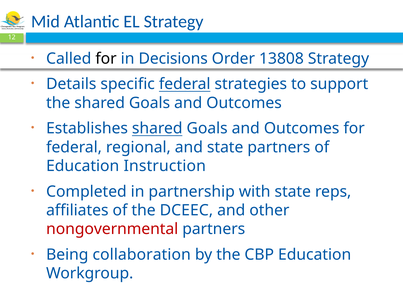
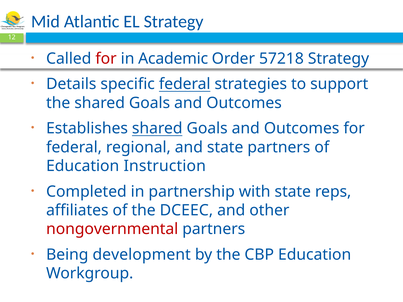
for colour: black -> red (106, 59)
Decisions: Decisions -> Academic (173, 59)
13808: 13808 -> 57218 (281, 59)
collaboration: collaboration -> development (142, 255)
